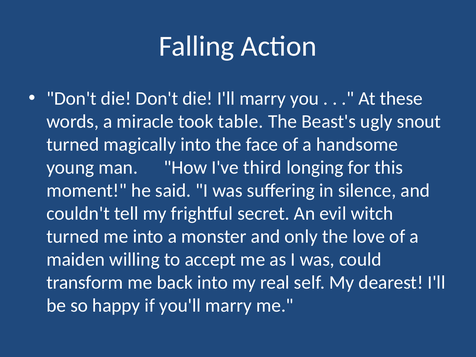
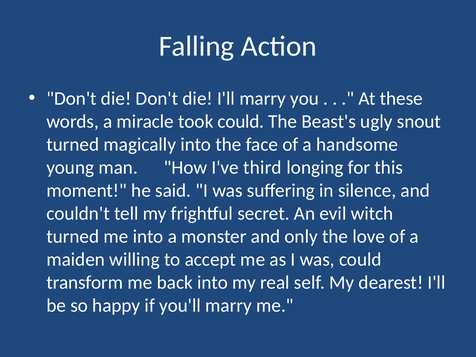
took table: table -> could (241, 122)
